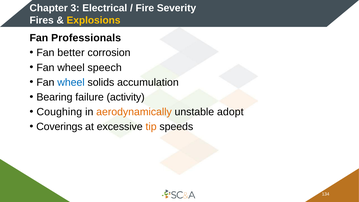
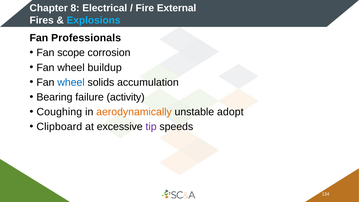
3: 3 -> 8 (75, 8)
Severity: Severity -> External (177, 8)
Explosions colour: yellow -> light blue (94, 20)
better: better -> scope (71, 53)
speech: speech -> buildup (105, 68)
Coverings: Coverings -> Clipboard (59, 127)
tip colour: orange -> purple (151, 127)
